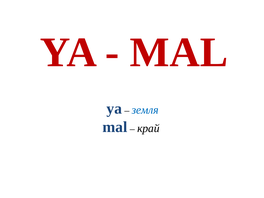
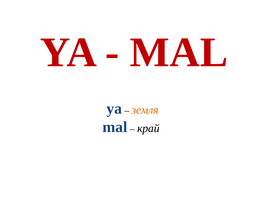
земля colour: blue -> orange (145, 110)
